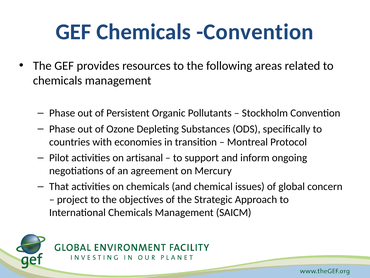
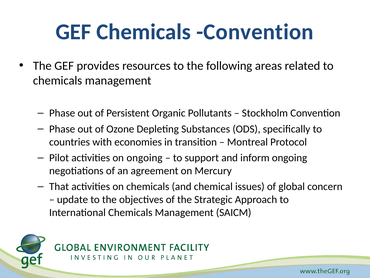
on artisanal: artisanal -> ongoing (144, 158)
project: project -> update (72, 199)
